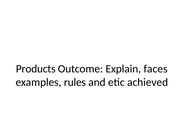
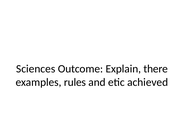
Products: Products -> Sciences (36, 69)
faces: faces -> there (156, 69)
